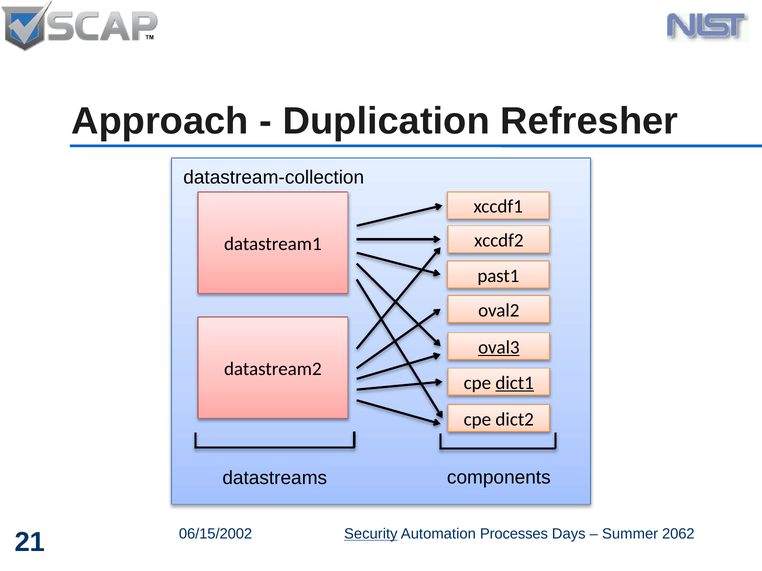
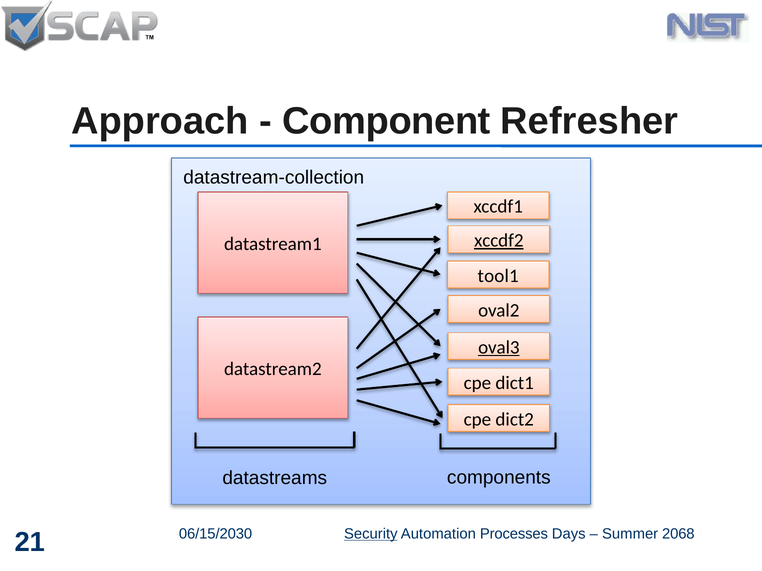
Duplication: Duplication -> Component (386, 121)
xccdf2 underline: none -> present (499, 241)
past1: past1 -> tool1 (498, 276)
dict1 underline: present -> none (515, 383)
06/15/2002: 06/15/2002 -> 06/15/2030 (216, 534)
2062: 2062 -> 2068 (678, 534)
